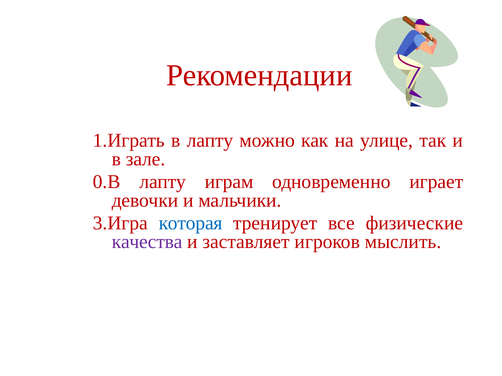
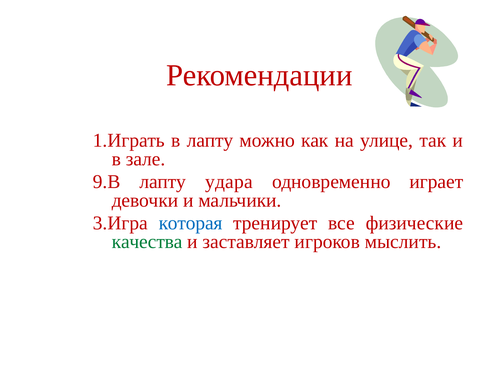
0.В: 0.В -> 9.В (107, 182)
играм: играм -> удара (229, 182)
качества colour: purple -> green (147, 242)
